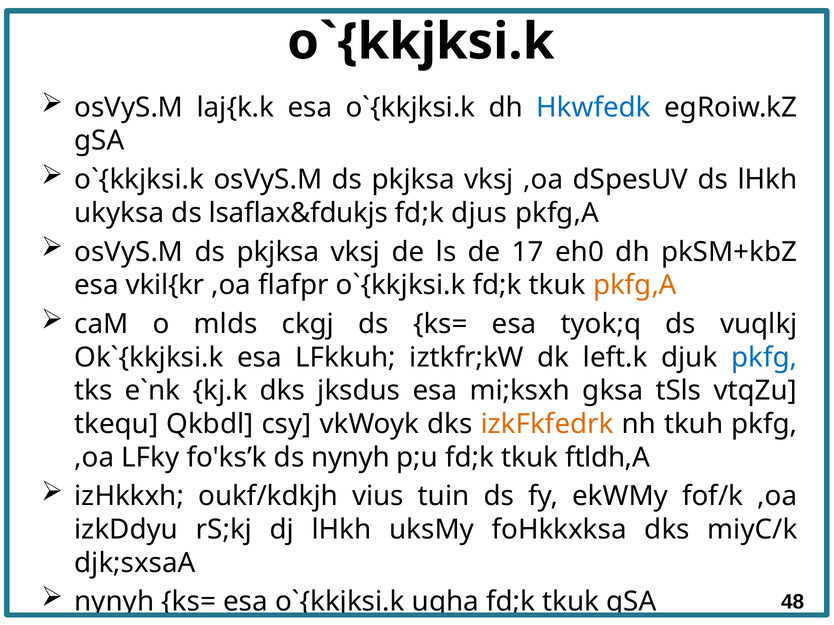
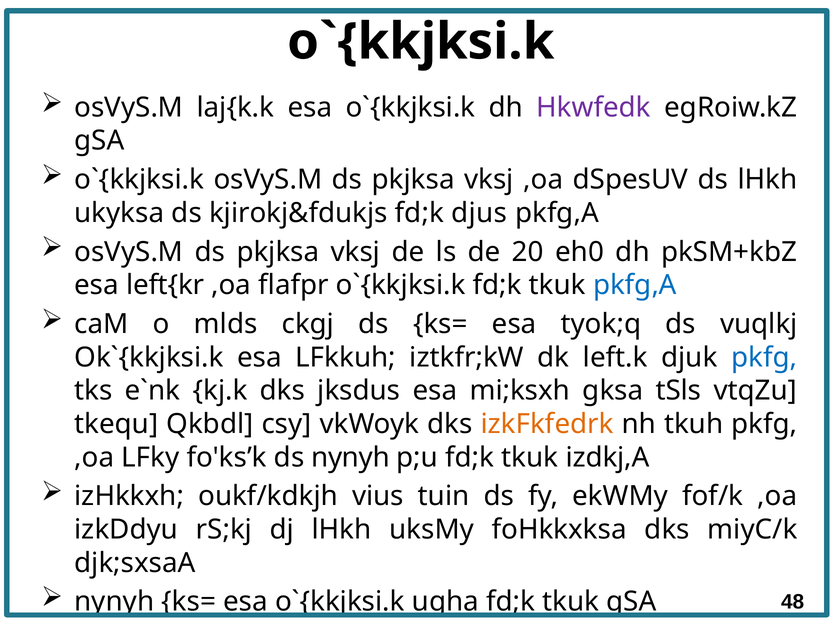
Hkwfedk colour: blue -> purple (594, 108)
lsaflax&fdukjs: lsaflax&fdukjs -> kjirokj&fdukjs (298, 213)
17: 17 -> 20 (528, 252)
vkil{kr: vkil{kr -> left{kr (165, 285)
pkfg,A colour: orange -> blue (635, 285)
ftldh,A: ftldh,A -> izdkj,A (607, 458)
